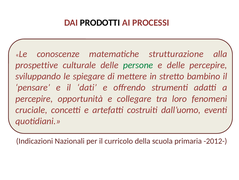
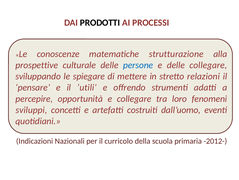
persone colour: green -> blue (138, 65)
delle percepire: percepire -> collegare (208, 65)
bambino: bambino -> relazioni (203, 76)
dati: dati -> utili (87, 87)
cruciale: cruciale -> sviluppi (31, 110)
